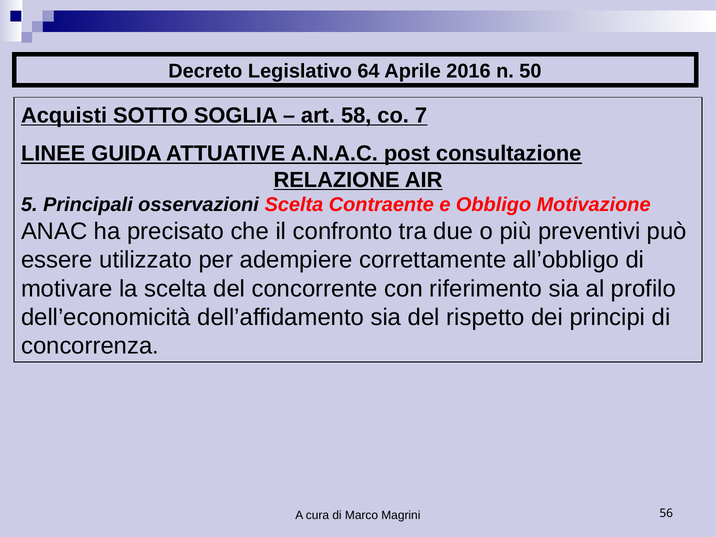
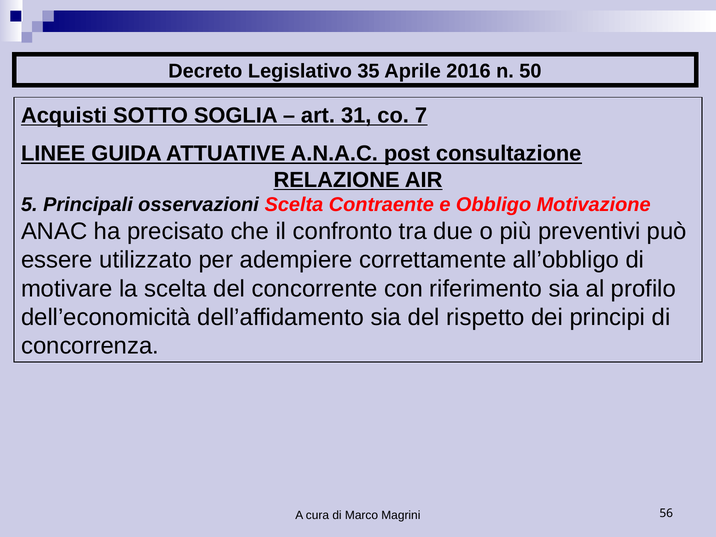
64: 64 -> 35 (368, 71)
58: 58 -> 31 (356, 115)
